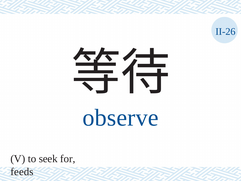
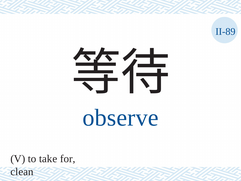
II-26: II-26 -> II-89 (225, 32)
seek: seek -> take (48, 159)
feeds: feeds -> clean (22, 171)
